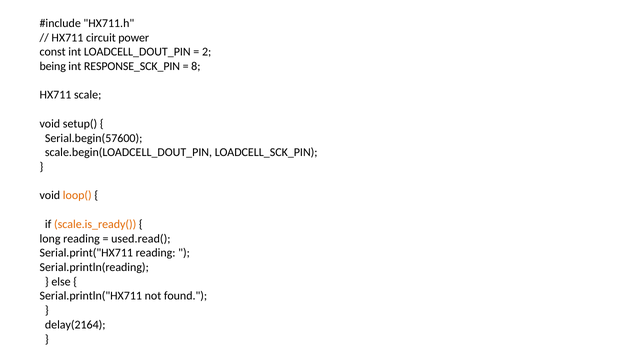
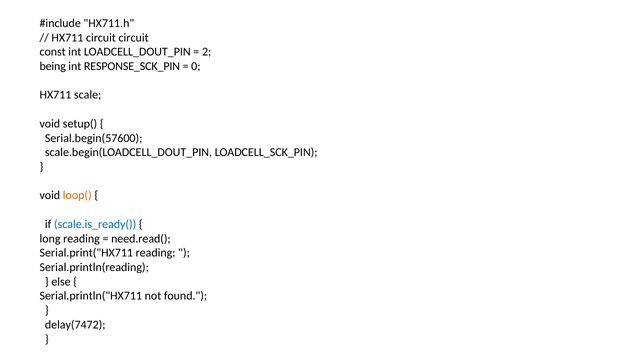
circuit power: power -> circuit (134, 38)
8: 8 -> 0 (196, 66)
scale.is_ready( colour: orange -> blue (95, 224)
used.read(: used.read( -> need.read( (141, 239)
delay(2164: delay(2164 -> delay(7472 (75, 325)
